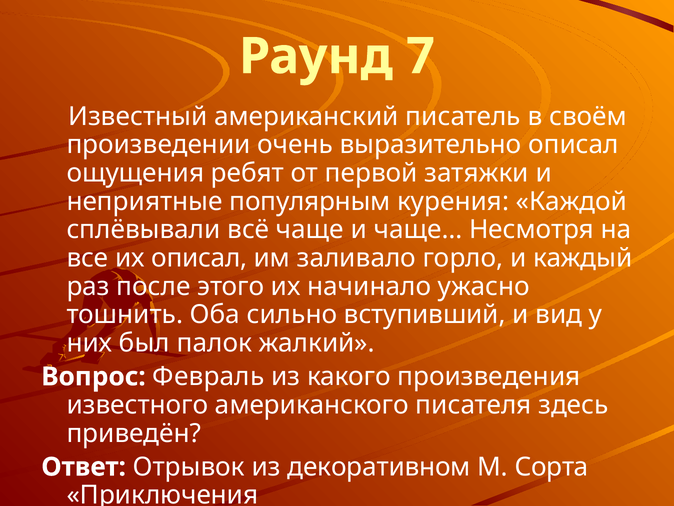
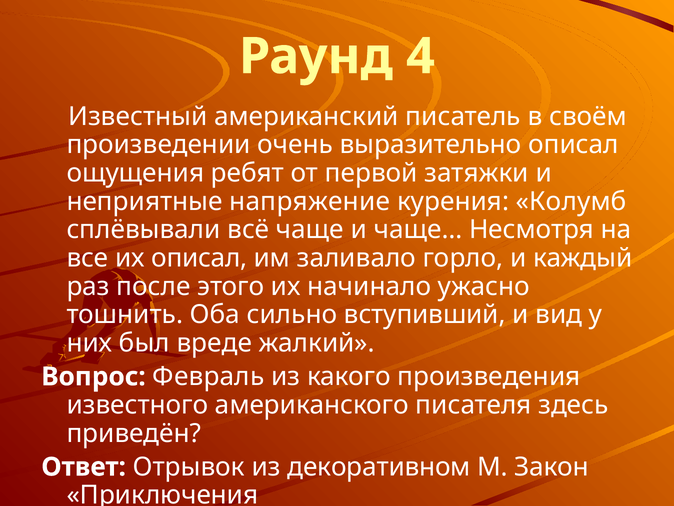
7: 7 -> 4 (421, 56)
популярным: популярным -> напряжение (310, 201)
Каждой: Каждой -> Колумб (571, 201)
палок: палок -> вреде (214, 343)
Сорта: Сорта -> Закон (552, 467)
